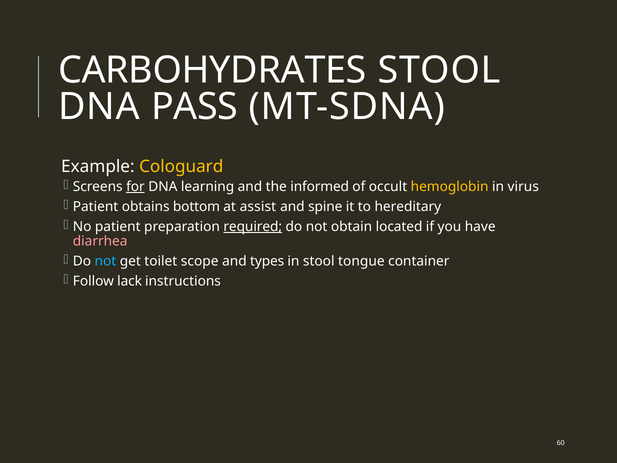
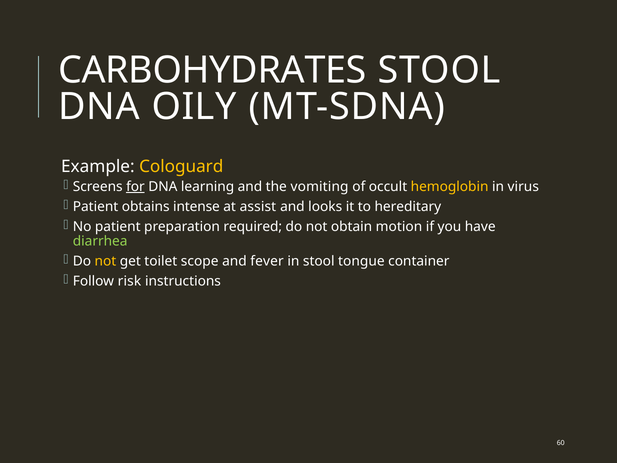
PASS: PASS -> OILY (194, 107)
informed: informed -> vomiting (320, 187)
bottom: bottom -> intense (196, 207)
spine: spine -> looks (325, 207)
required underline: present -> none (253, 226)
located: located -> motion (399, 226)
diarrhea colour: pink -> light green (100, 241)
not colour: light blue -> yellow (105, 261)
types: types -> fever (267, 261)
lack: lack -> risk (129, 281)
